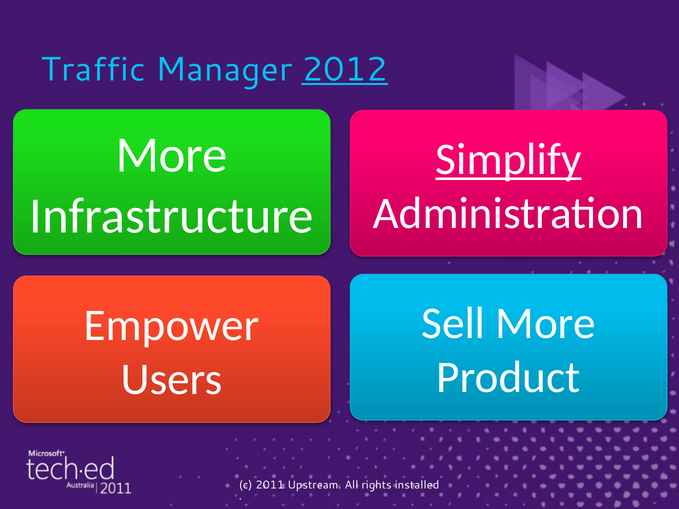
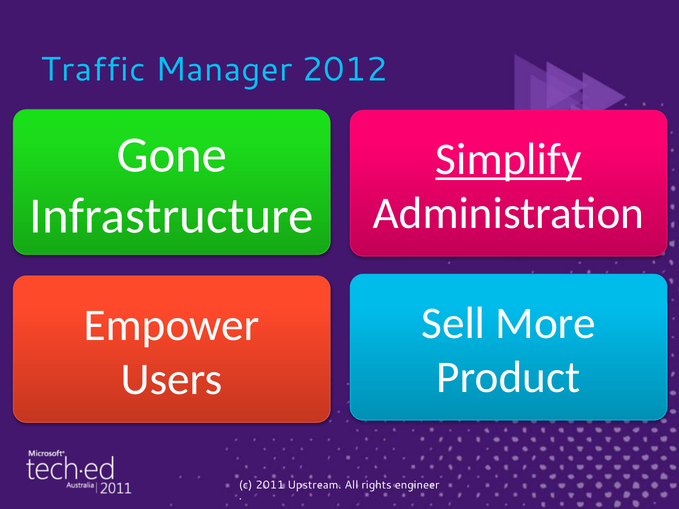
2012 underline: present -> none (345, 70)
More: More -> Gone (172, 155)
installed: installed -> engineer (417, 485)
